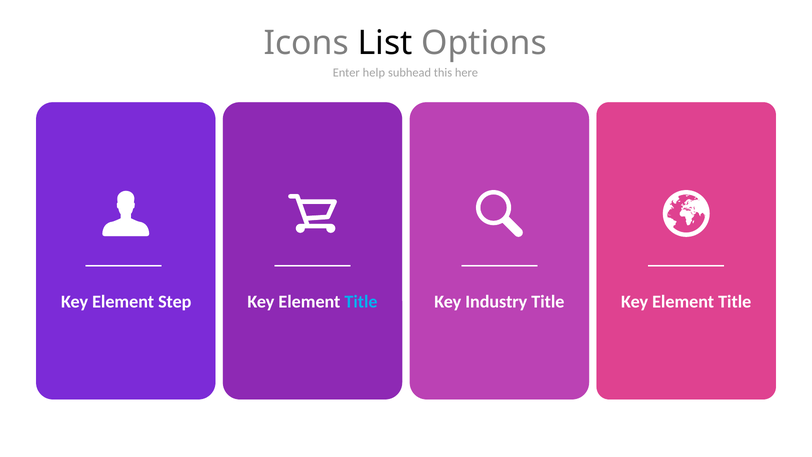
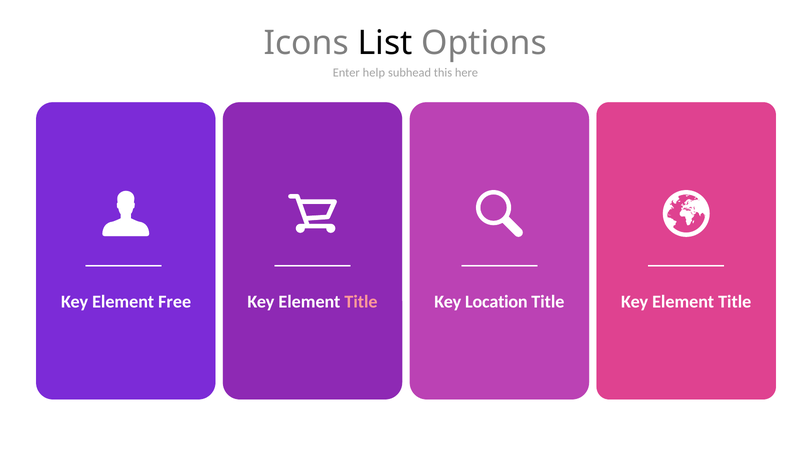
Step: Step -> Free (175, 302)
Title colour: light blue -> pink (361, 302)
Industry: Industry -> Location (496, 302)
